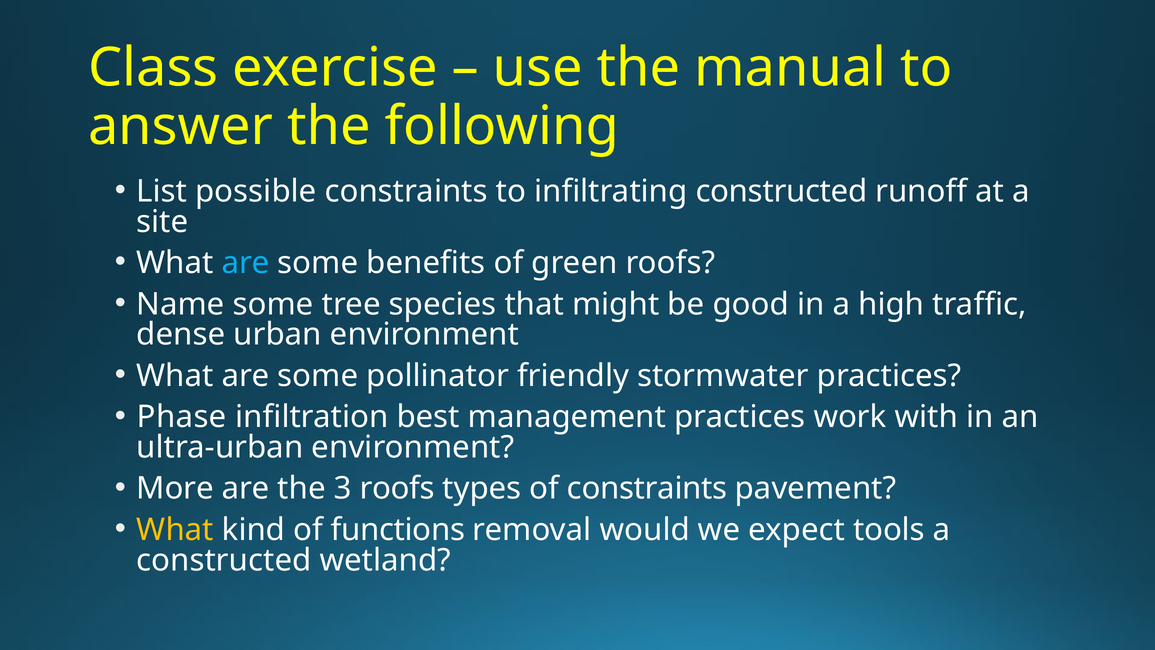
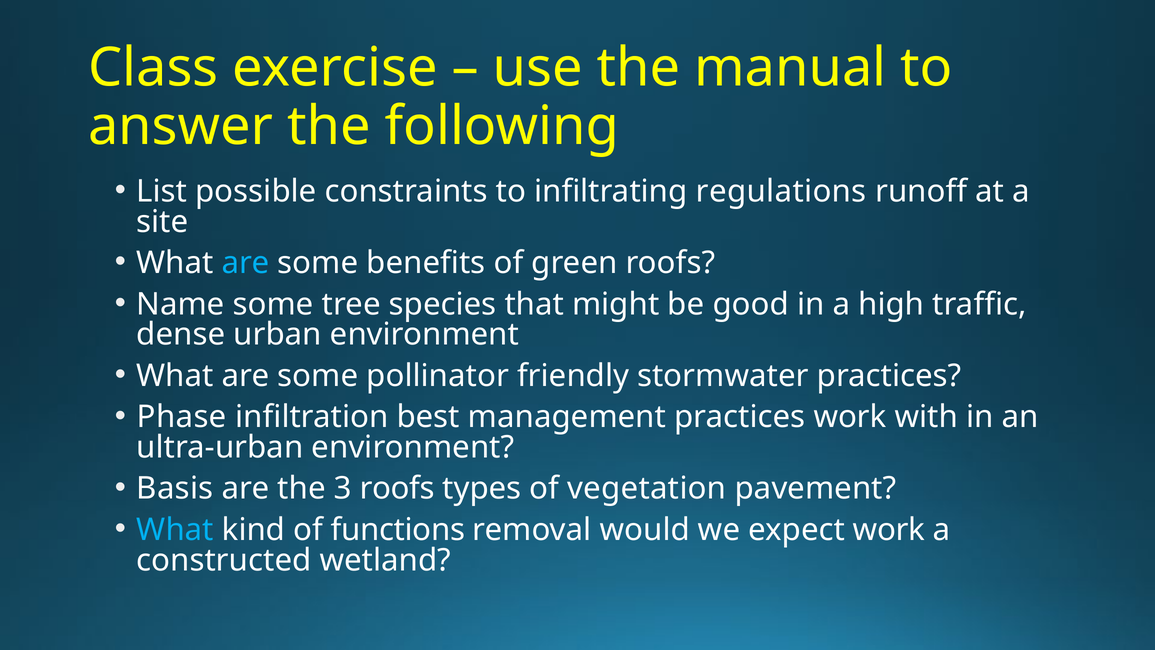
infiltrating constructed: constructed -> regulations (781, 191)
More: More -> Basis (175, 488)
of constraints: constraints -> vegetation (647, 488)
What colour: yellow -> light blue (175, 530)
expect tools: tools -> work (889, 530)
